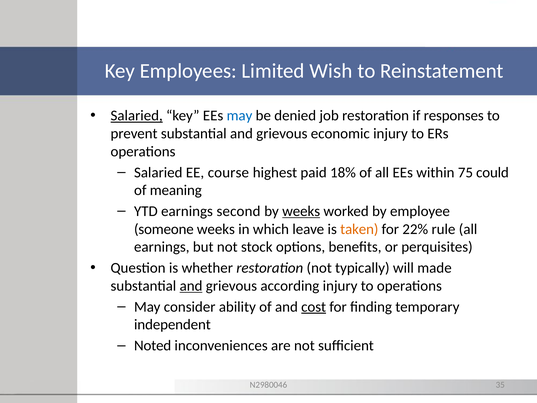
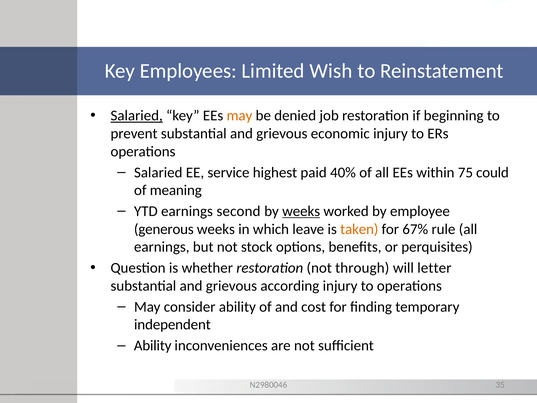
may colour: blue -> orange (239, 116)
responses: responses -> beginning (454, 116)
course: course -> service (229, 172)
18%: 18% -> 40% (343, 172)
someone: someone -> generous (164, 229)
22%: 22% -> 67% (415, 229)
typically: typically -> through (362, 268)
made: made -> letter (434, 268)
and underline: present -> none (191, 286)
cost underline: present -> none (314, 307)
Noted: Noted -> Ability (153, 345)
